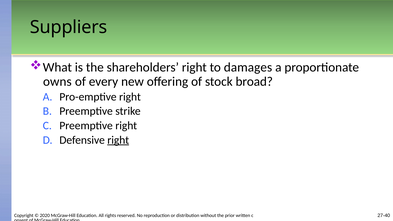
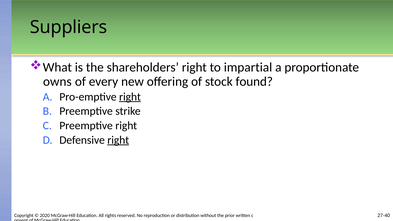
damages: damages -> impartial (248, 67)
broad: broad -> found (254, 81)
right underline: none -> present (130, 97)
